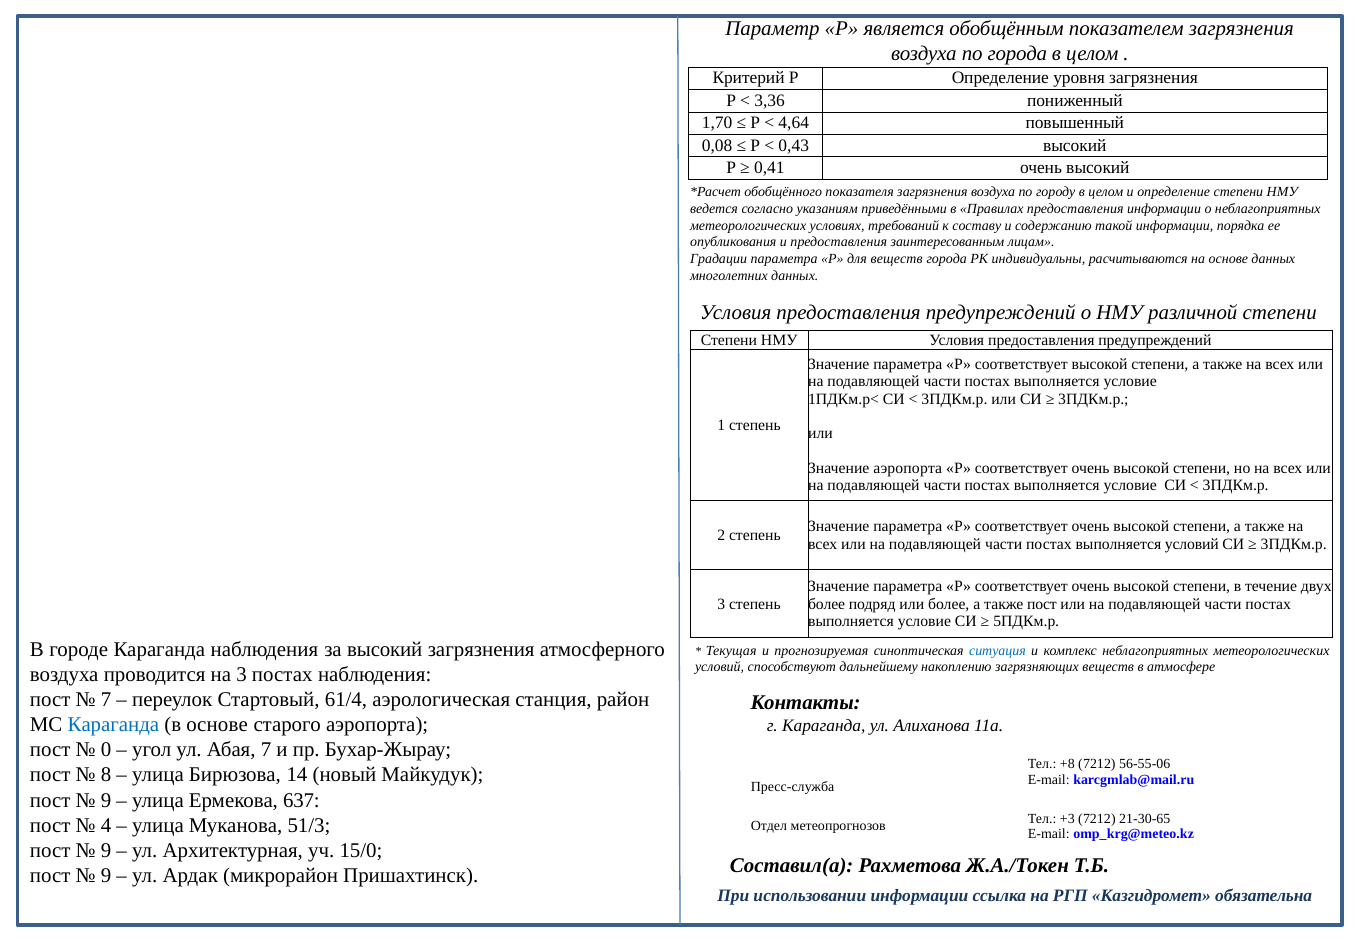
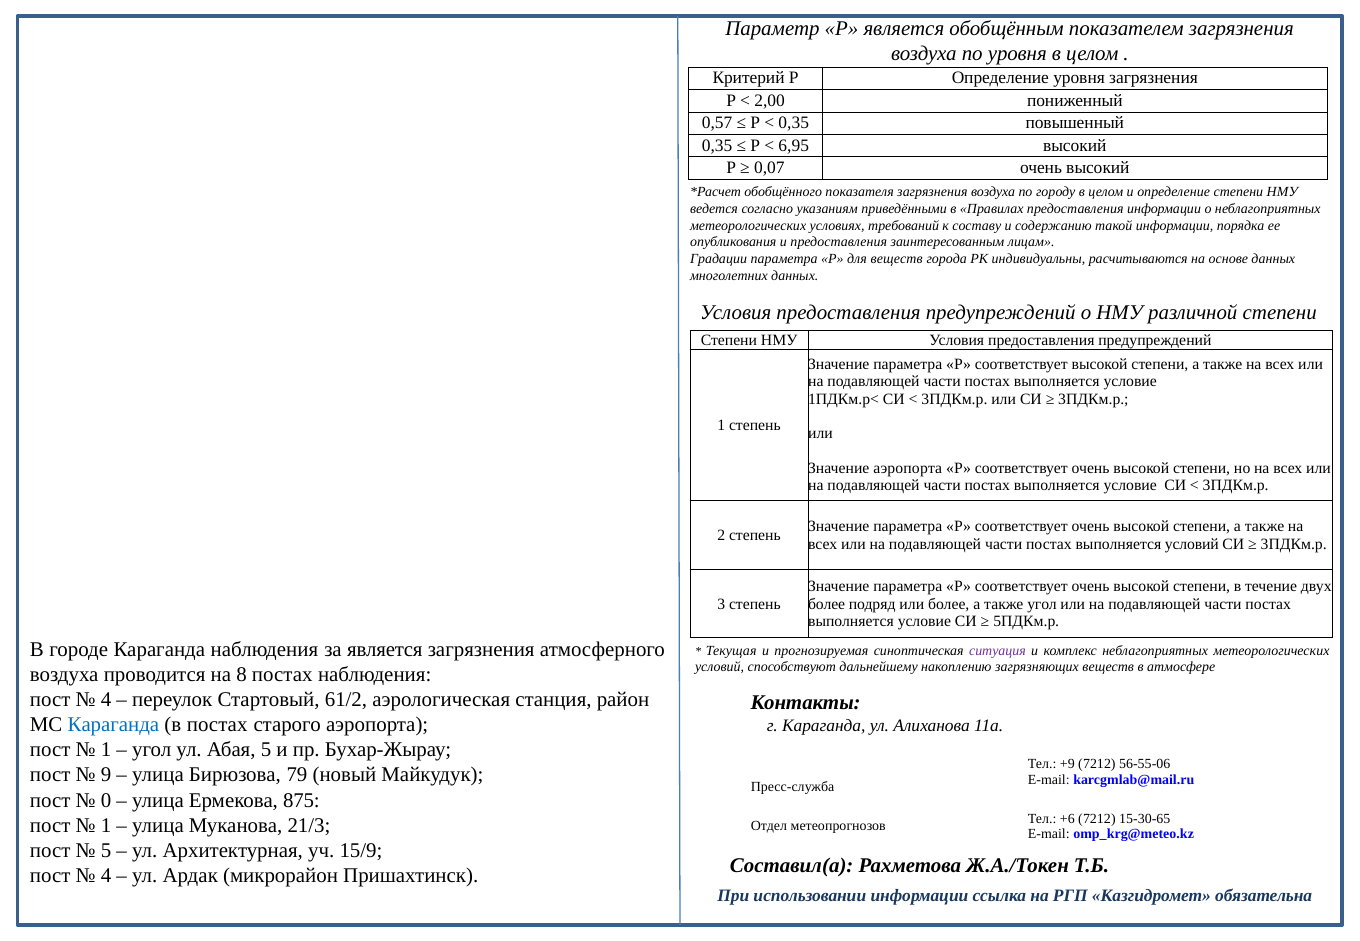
по города: города -> уровня (1017, 54)
3,36: 3,36 -> 2,00 (770, 101)
1,70: 1,70 -> 0,57 (717, 123)
4,64: 4,64 -> 0,35 (794, 123)
0,08: 0,08 -> 0,35 (717, 146)
0,43: 0,43 -> 6,95 (794, 146)
0,41: 0,41 -> 0,07 (769, 168)
также пост: пост -> угол (1042, 604)
за высокий: высокий -> является (385, 650)
ситуация colour: blue -> purple (997, 651)
на 3: 3 -> 8 (242, 675)
7: 7 -> 4 (106, 700)
61/4: 61/4 -> 61/2 (346, 700)
в основе: основе -> постах (217, 725)
0: 0 -> 1 (106, 750)
Абая 7: 7 -> 5 (266, 750)
+8: +8 -> +9 (1067, 765)
8: 8 -> 9 (106, 775)
14: 14 -> 79 (297, 775)
9: 9 -> 0 (106, 801)
637: 637 -> 875 (301, 801)
+3: +3 -> +6 (1067, 819)
21-30-65: 21-30-65 -> 15-30-65 (1145, 819)
4: 4 -> 1 (106, 826)
51/3: 51/3 -> 21/3 (309, 826)
9: 9 -> 5 (106, 851)
15/0: 15/0 -> 15/9 (361, 851)
9: 9 -> 4 (106, 876)
